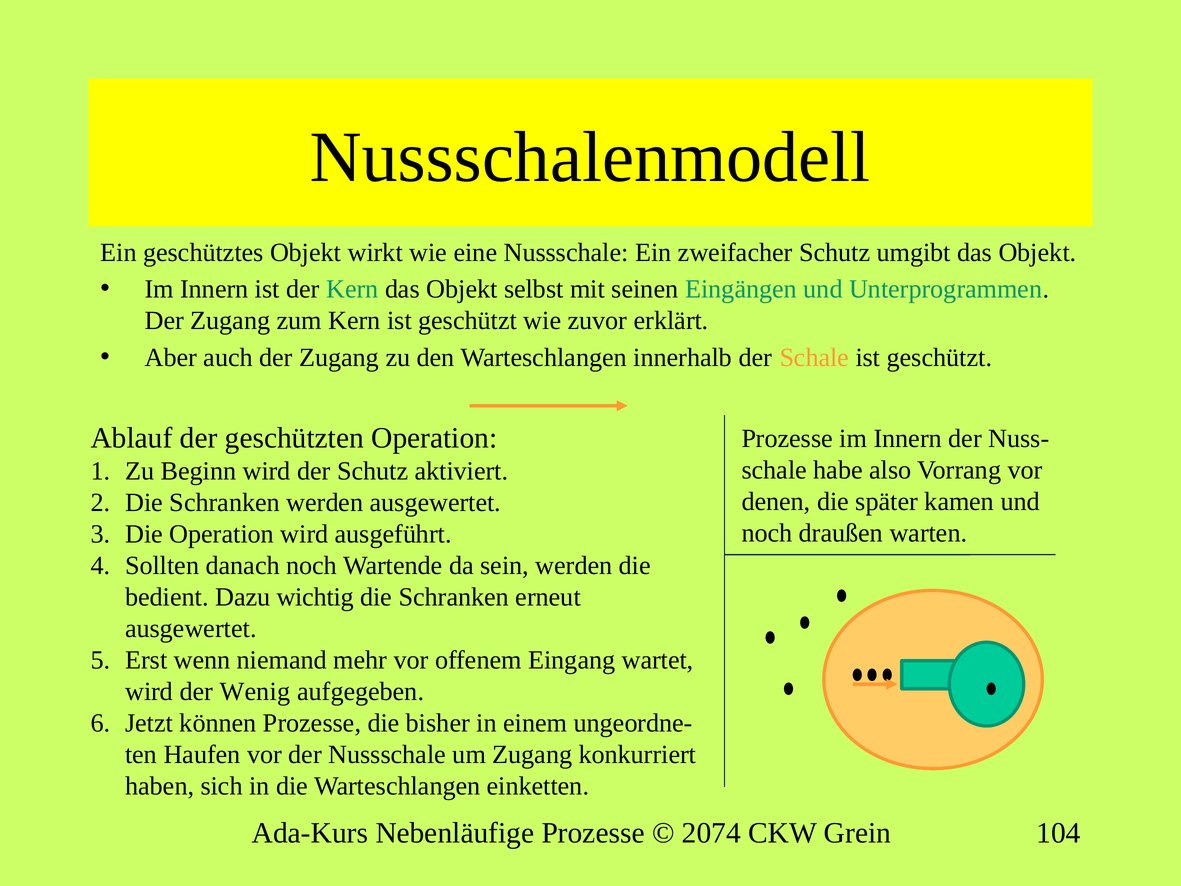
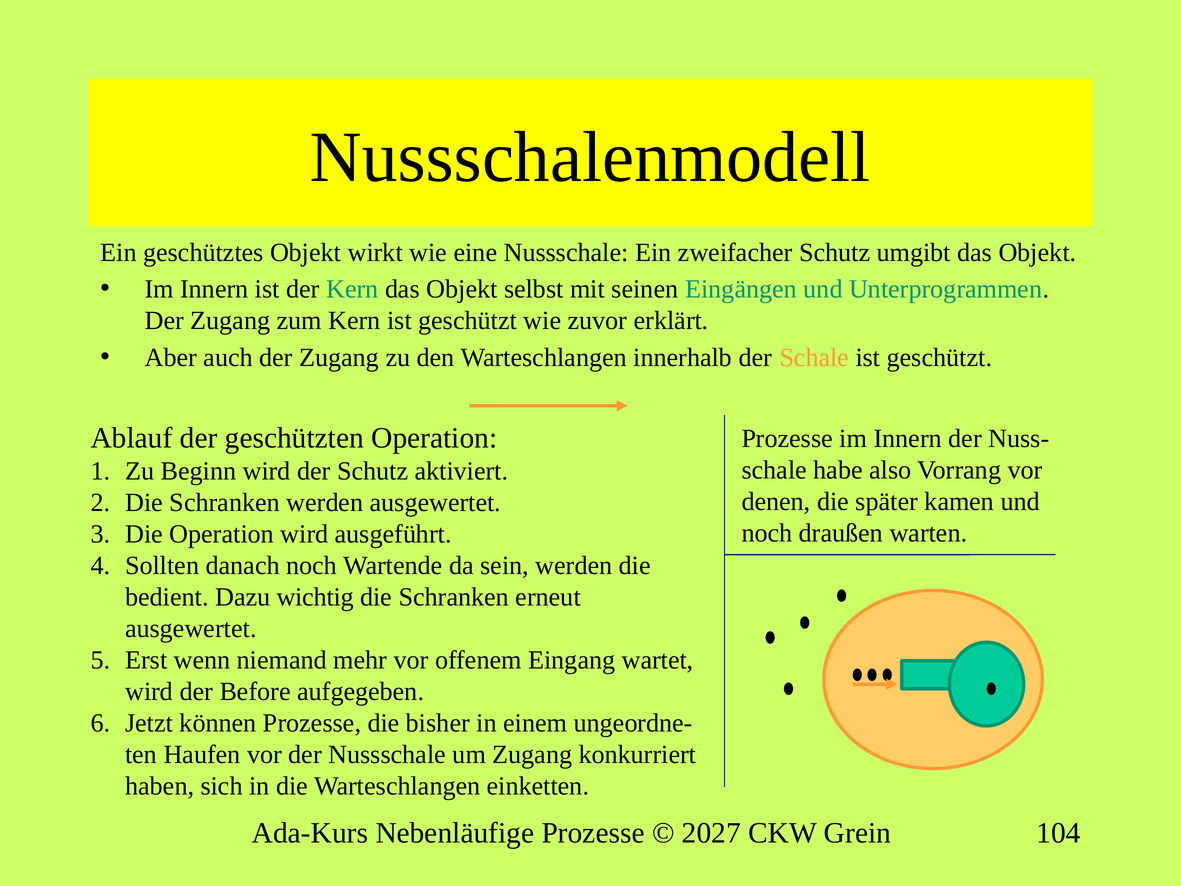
Wenig: Wenig -> Before (255, 691)
2074: 2074 -> 2027 (711, 833)
